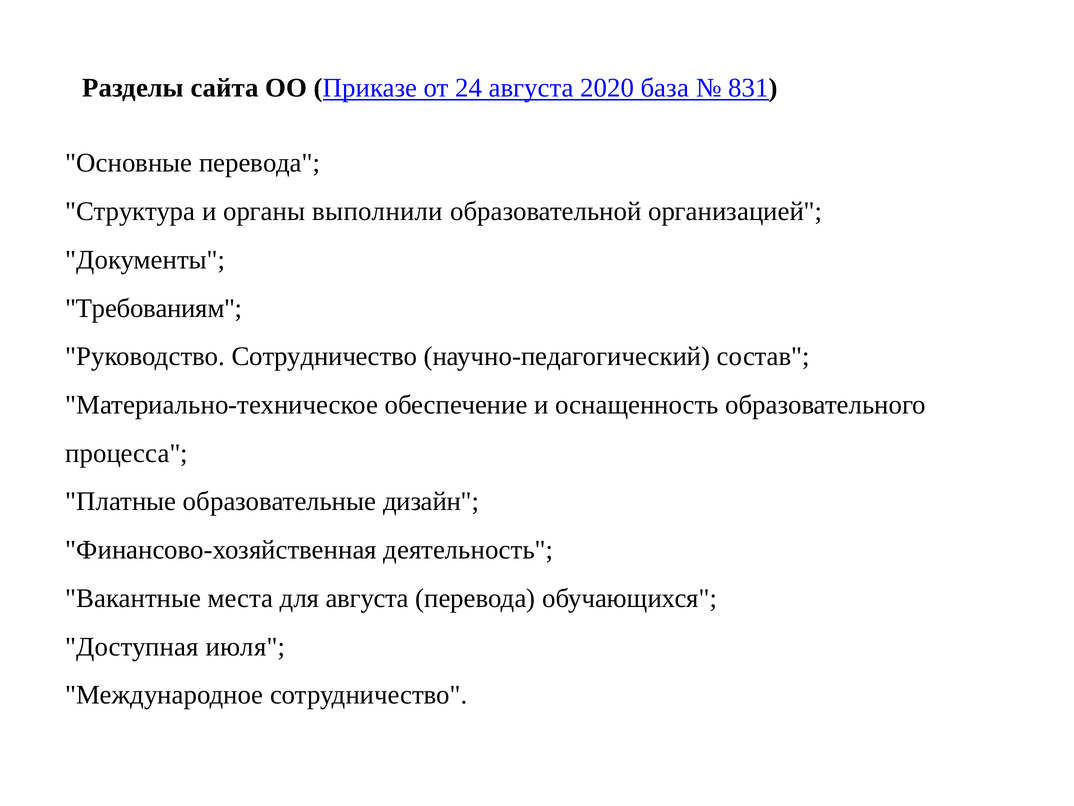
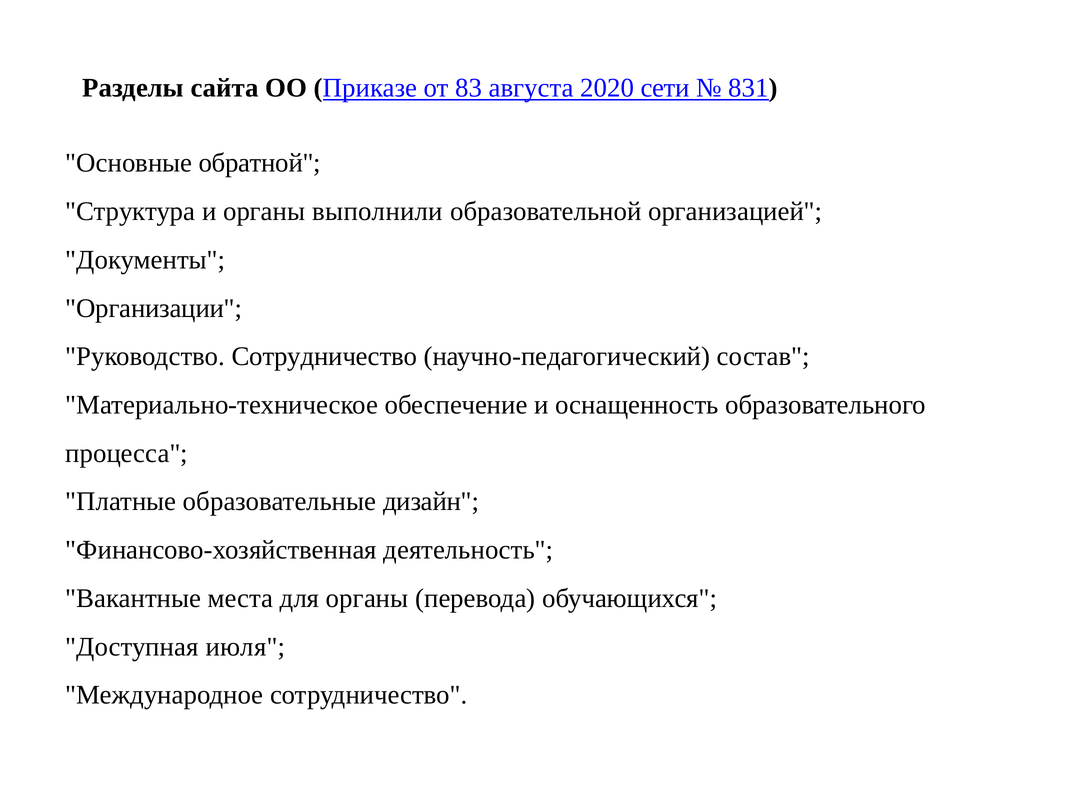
24: 24 -> 83 (469, 88)
база: база -> сети (665, 88)
Основные перевода: перевода -> обратной (260, 163)
Требованиям: Требованиям -> Организации (154, 308)
для августа: августа -> органы (367, 598)
